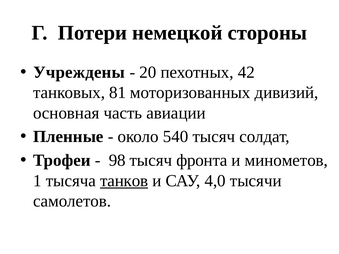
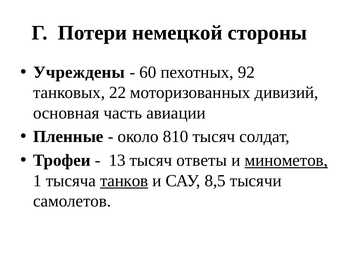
20: 20 -> 60 (148, 72)
42: 42 -> 92 (246, 72)
81: 81 -> 22 (118, 93)
540: 540 -> 810 (176, 137)
98: 98 -> 13 (117, 161)
фронта: фронта -> ответы (202, 161)
минометов underline: none -> present (286, 161)
4,0: 4,0 -> 8,5 (215, 181)
